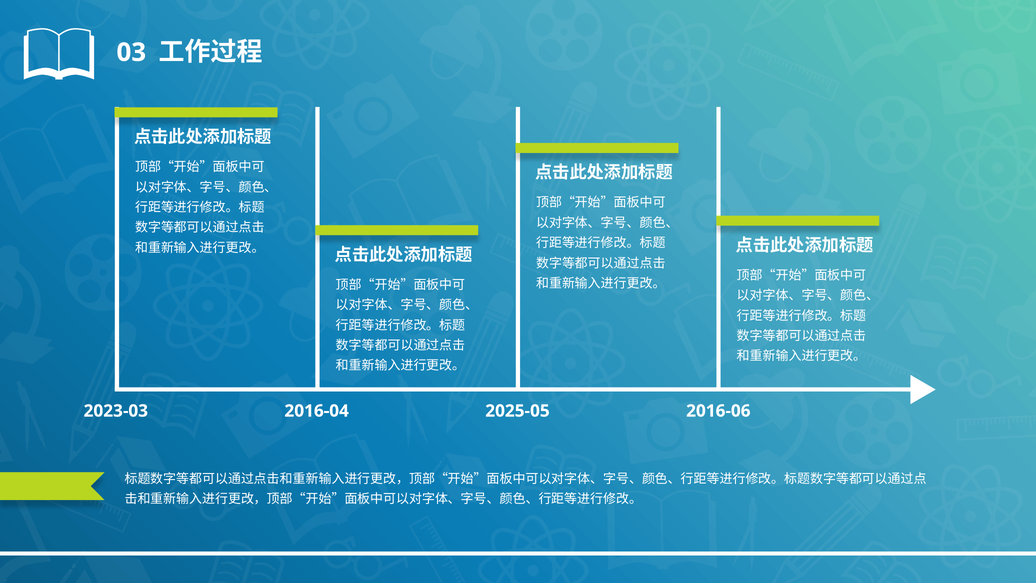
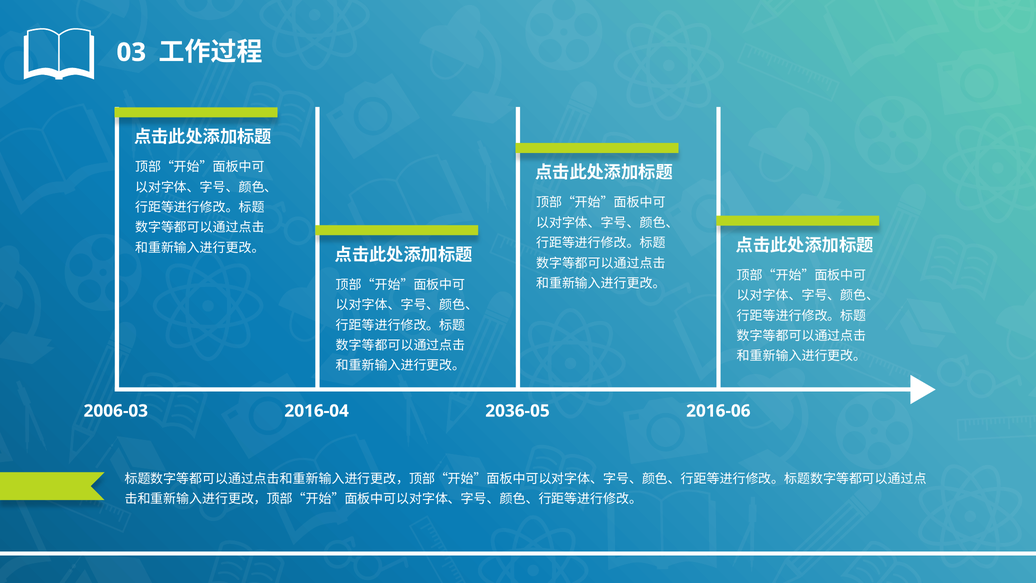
2023-03: 2023-03 -> 2006-03 (116, 411)
2025-05: 2025-05 -> 2036-05 (517, 411)
